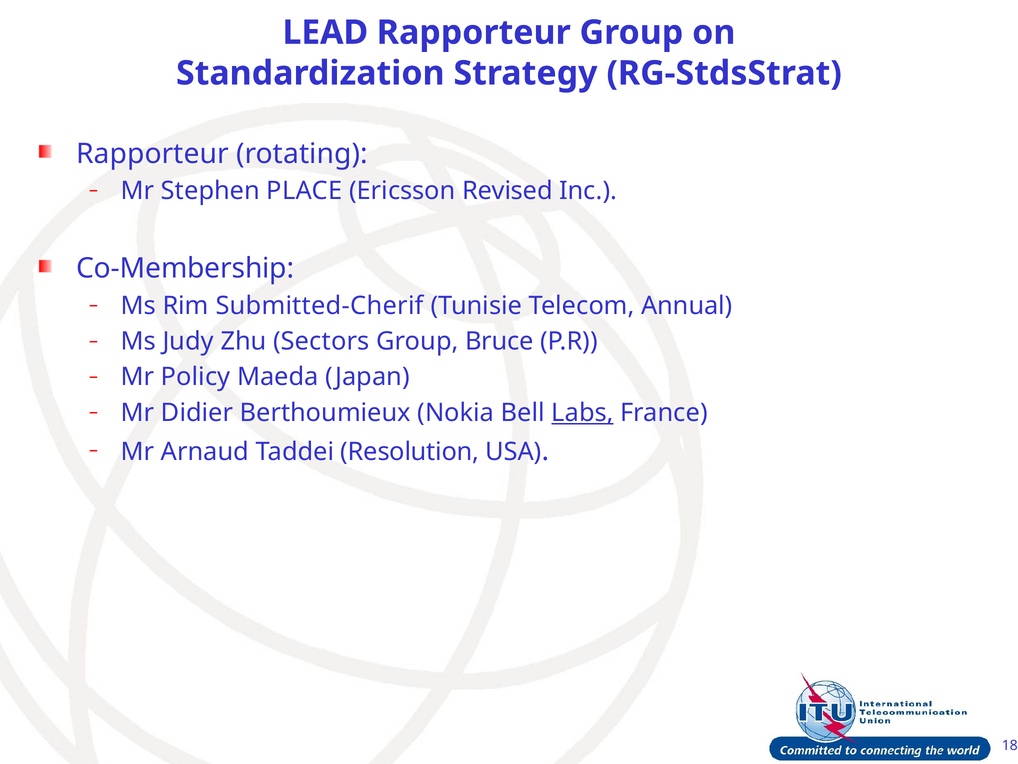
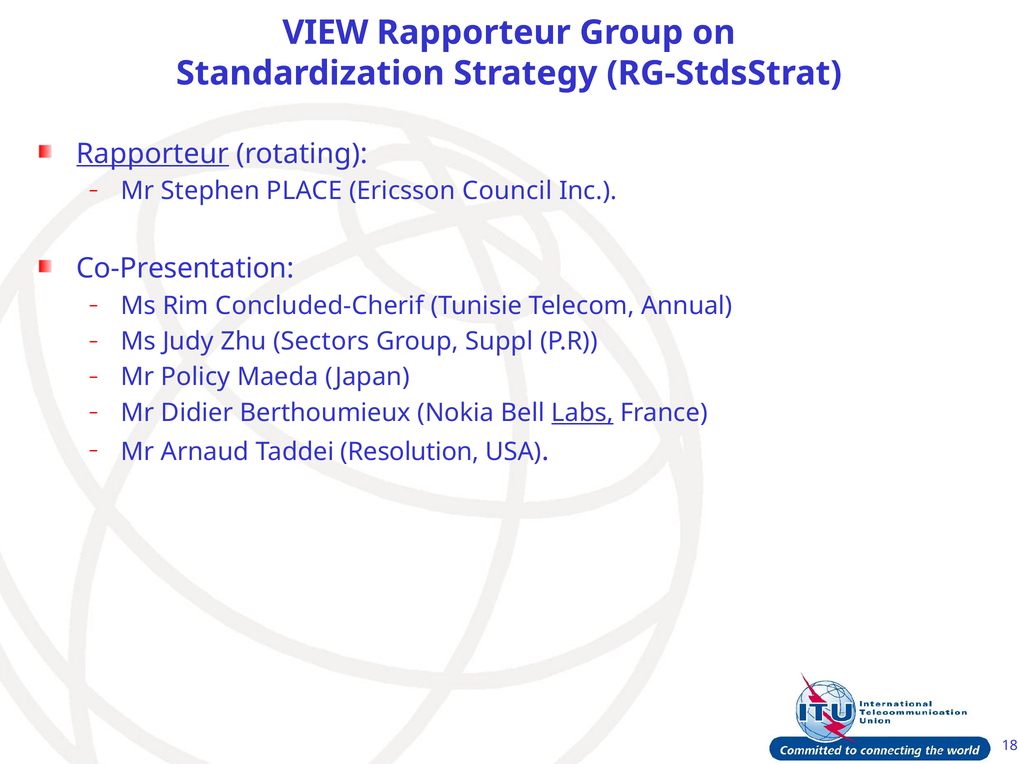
LEAD: LEAD -> VIEW (325, 33)
Rapporteur underline: none -> present (153, 154)
Revised: Revised -> Council (507, 191)
Co-Membership: Co-Membership -> Co-Presentation (185, 268)
Submitted-Cherif: Submitted-Cherif -> Concluded-Cherif (320, 306)
Bruce: Bruce -> Suppl (499, 341)
